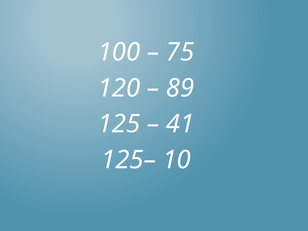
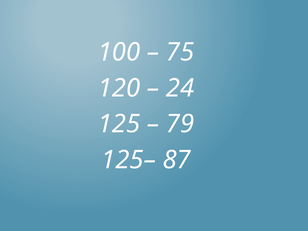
89: 89 -> 24 (180, 88)
41: 41 -> 79 (180, 124)
10: 10 -> 87 (177, 160)
